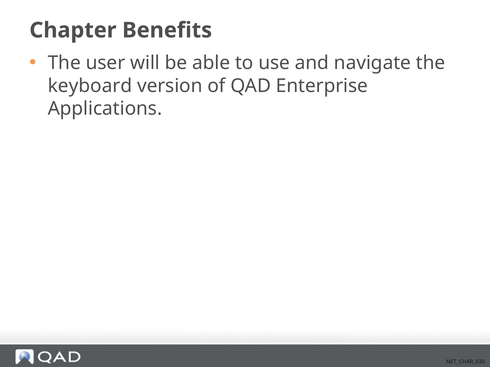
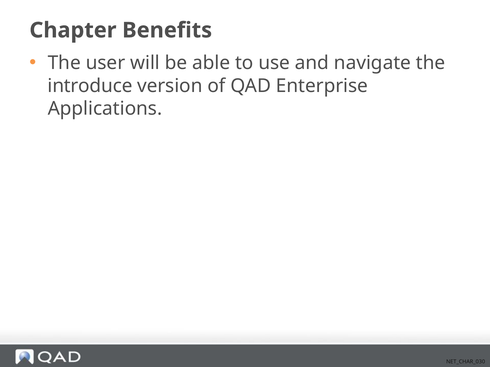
keyboard: keyboard -> introduce (90, 86)
